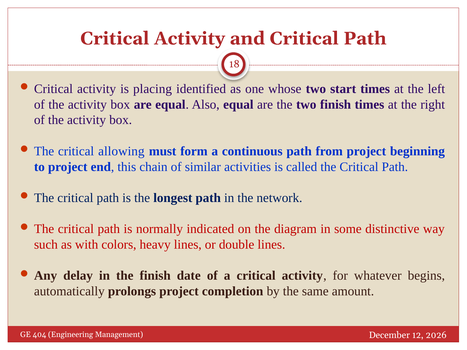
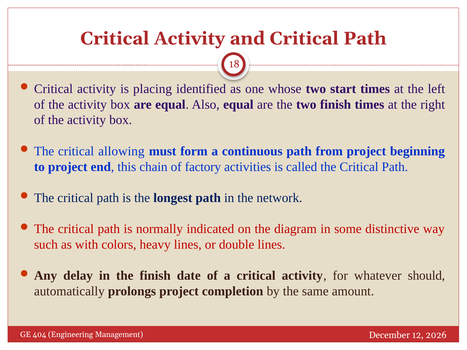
similar: similar -> factory (203, 167)
begins: begins -> should (426, 276)
